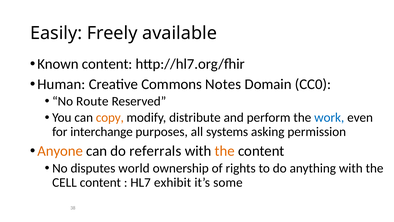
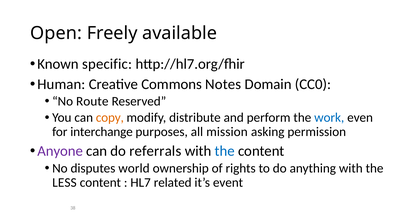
Easily: Easily -> Open (56, 33)
Known content: content -> specific (107, 64)
systems: systems -> mission (227, 132)
Anyone colour: orange -> purple (60, 151)
the colour: orange -> blue (225, 151)
CELL: CELL -> LESS (64, 182)
exhibit: exhibit -> related (173, 182)
some: some -> event (228, 182)
